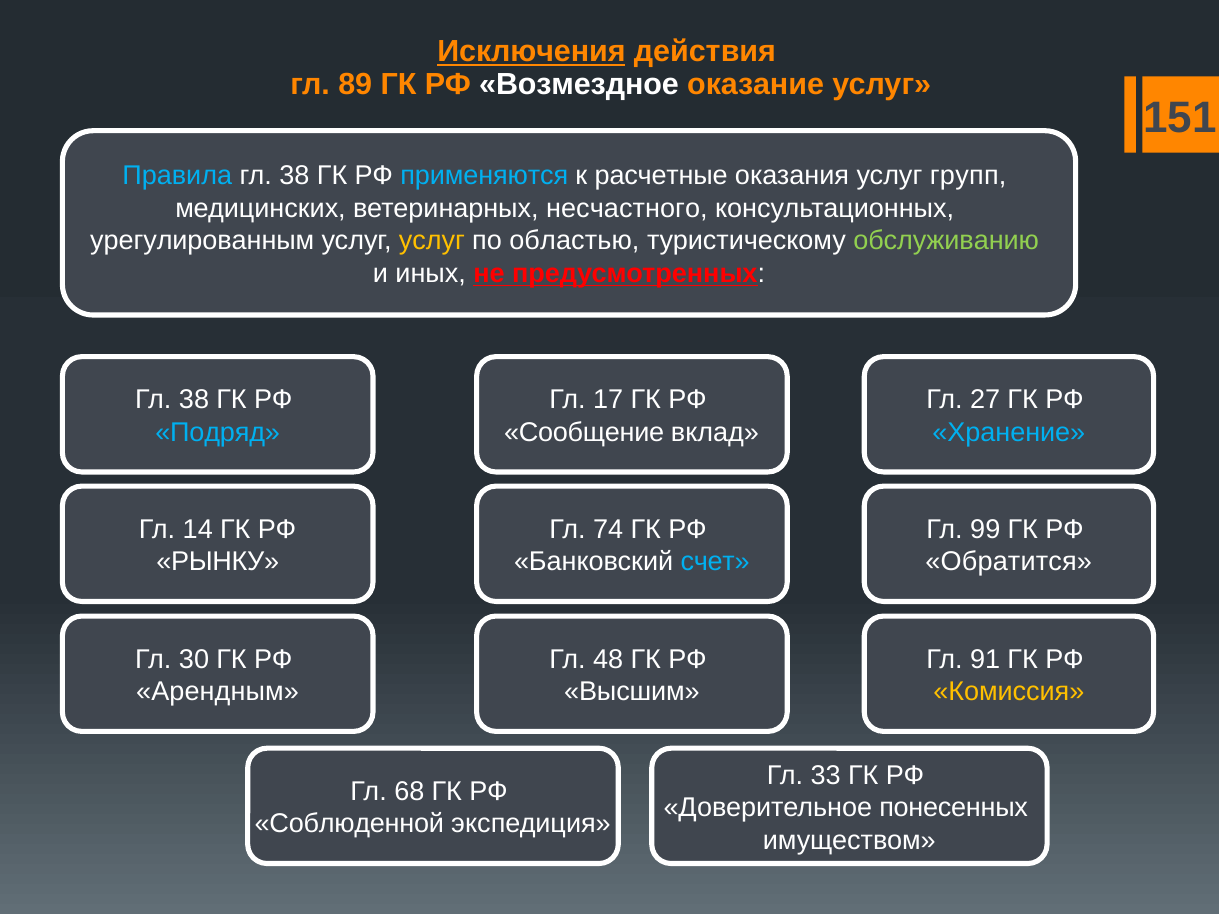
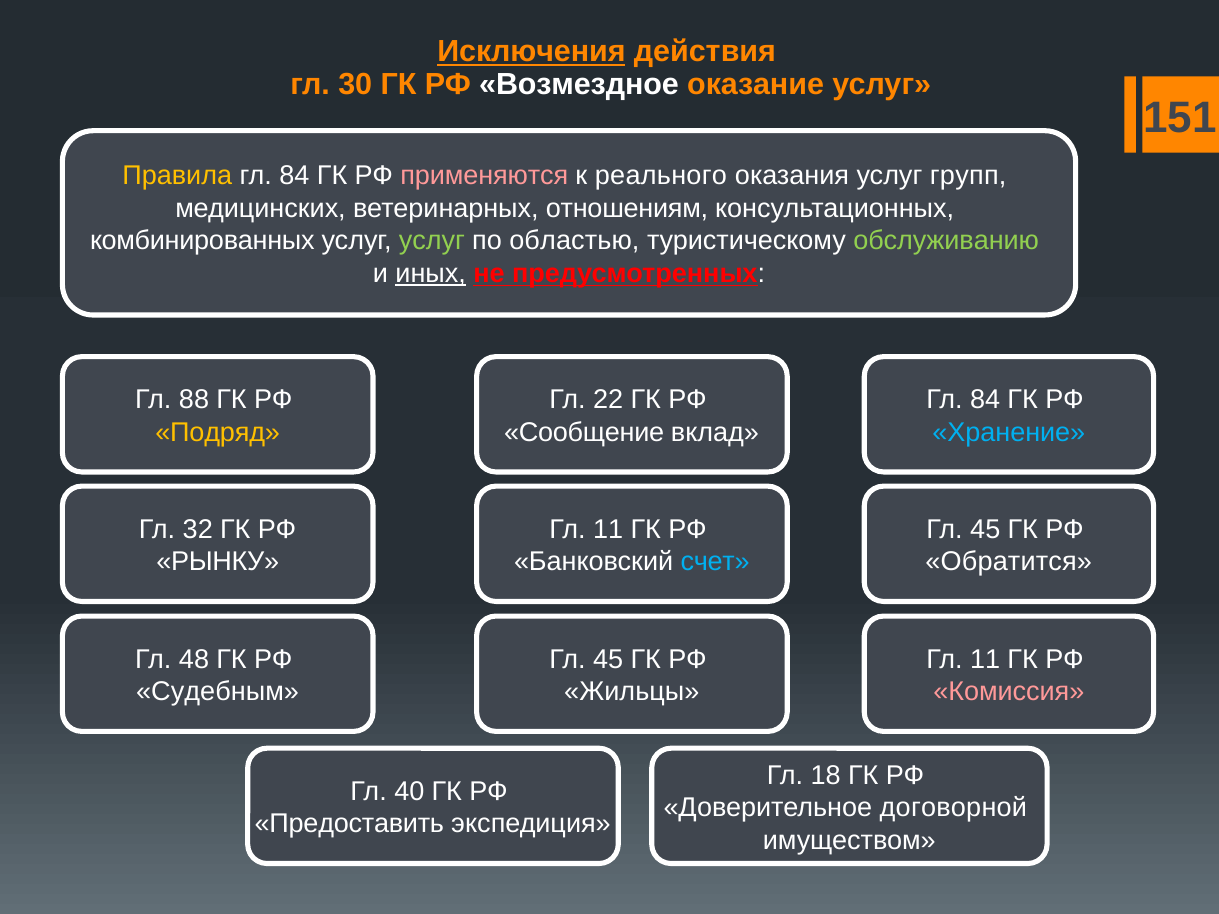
89: 89 -> 30 (355, 85)
Правила colour: light blue -> yellow (177, 176)
38: 38 -> 84 (294, 176)
применяются colour: light blue -> pink (484, 176)
расчетные: расчетные -> реального (661, 176)
несчастного: несчастного -> отношениям (627, 209)
урегулированным: урегулированным -> комбинированных (202, 241)
услуг colour: yellow -> light green (432, 241)
иных underline: none -> present (431, 274)
38: 38 -> 88 (194, 400)
17: 17 -> 22 (608, 400)
27: 27 -> 84 (985, 400)
Подряд colour: light blue -> yellow (218, 433)
14: 14 -> 32 (198, 530)
74: 74 -> 11 (608, 530)
99: 99 -> 45 (985, 530)
30: 30 -> 48 (194, 660)
48: 48 -> 45 (608, 660)
91: 91 -> 11 (985, 660)
Арендным: Арендным -> Судебным (218, 692)
Высшим: Высшим -> Жильцы (632, 692)
Комиссия colour: yellow -> pink (1009, 692)
33: 33 -> 18 (826, 775)
68: 68 -> 40 (409, 792)
понесенных: понесенных -> договорной (953, 808)
Соблюденной: Соблюденной -> Предоставить (349, 824)
